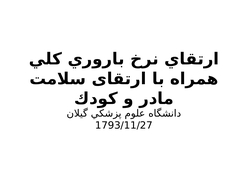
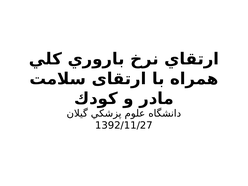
1793/11/27: 1793/11/27 -> 1392/11/27 (124, 125)
